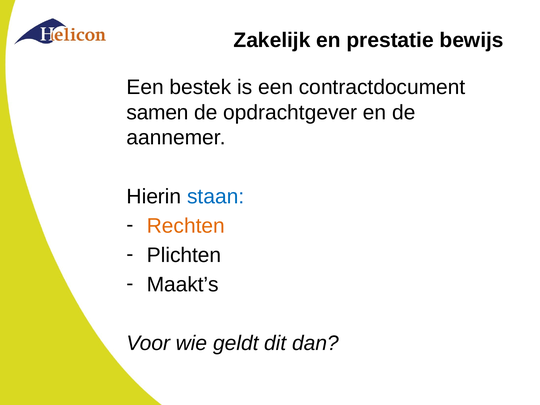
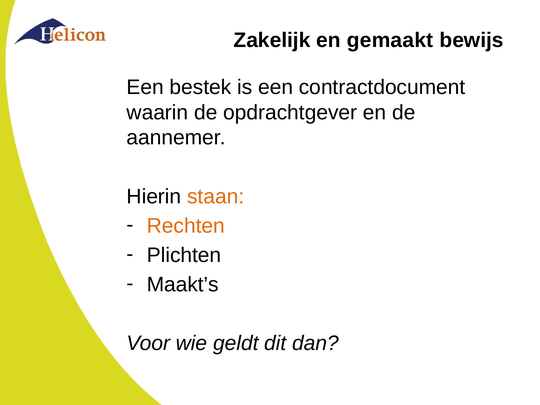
prestatie: prestatie -> gemaakt (390, 40)
samen: samen -> waarin (157, 113)
staan colour: blue -> orange (216, 196)
